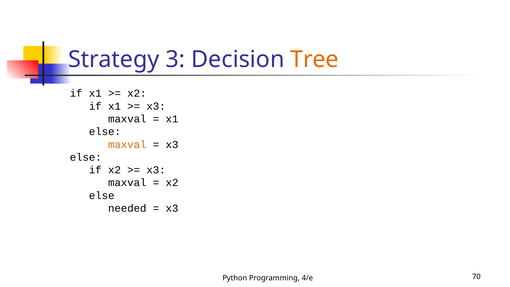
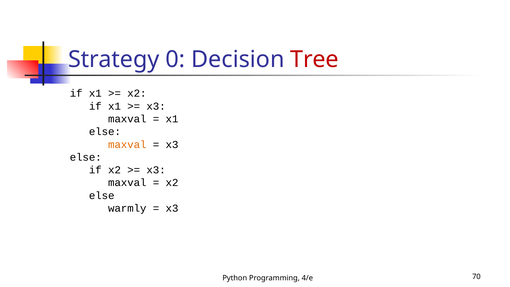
3: 3 -> 0 (175, 59)
Tree colour: orange -> red (314, 59)
needed: needed -> warmly (127, 208)
